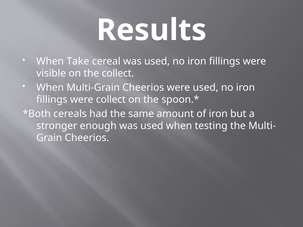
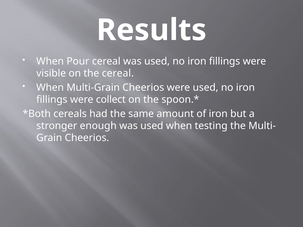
Take: Take -> Pour (78, 61)
the collect: collect -> cereal (118, 73)
